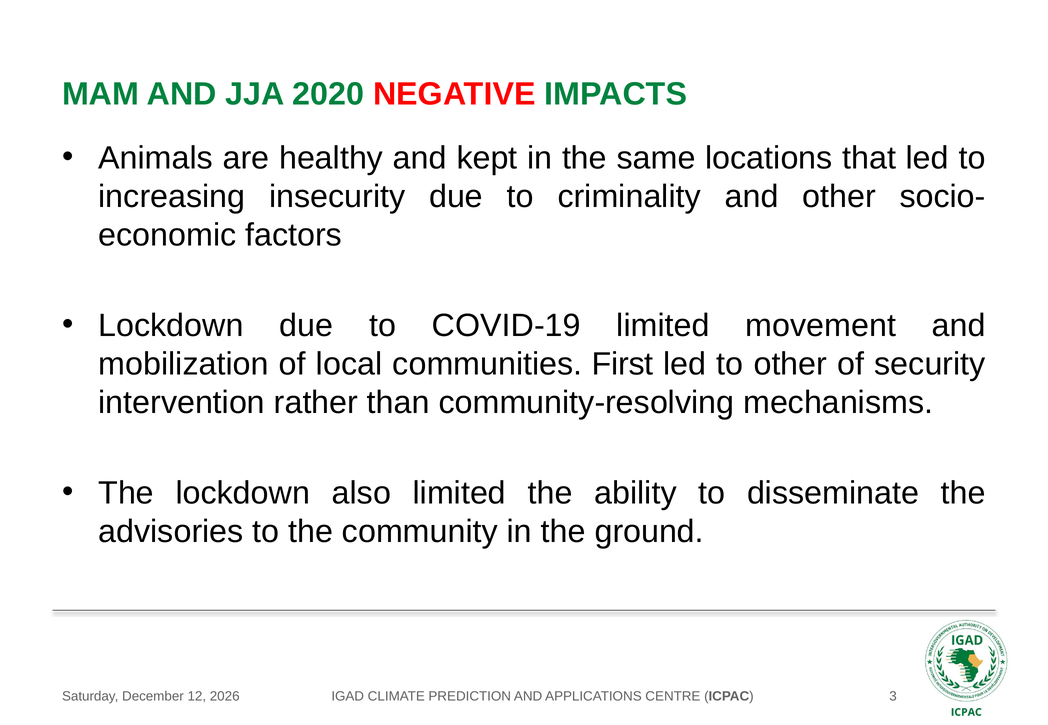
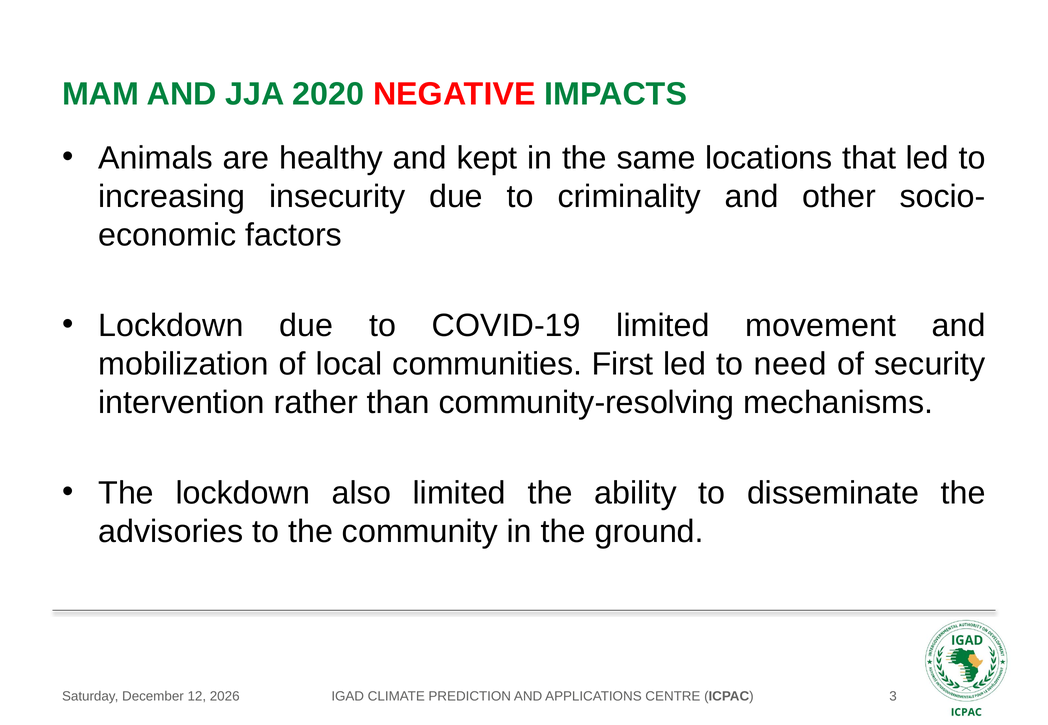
to other: other -> need (790, 364)
